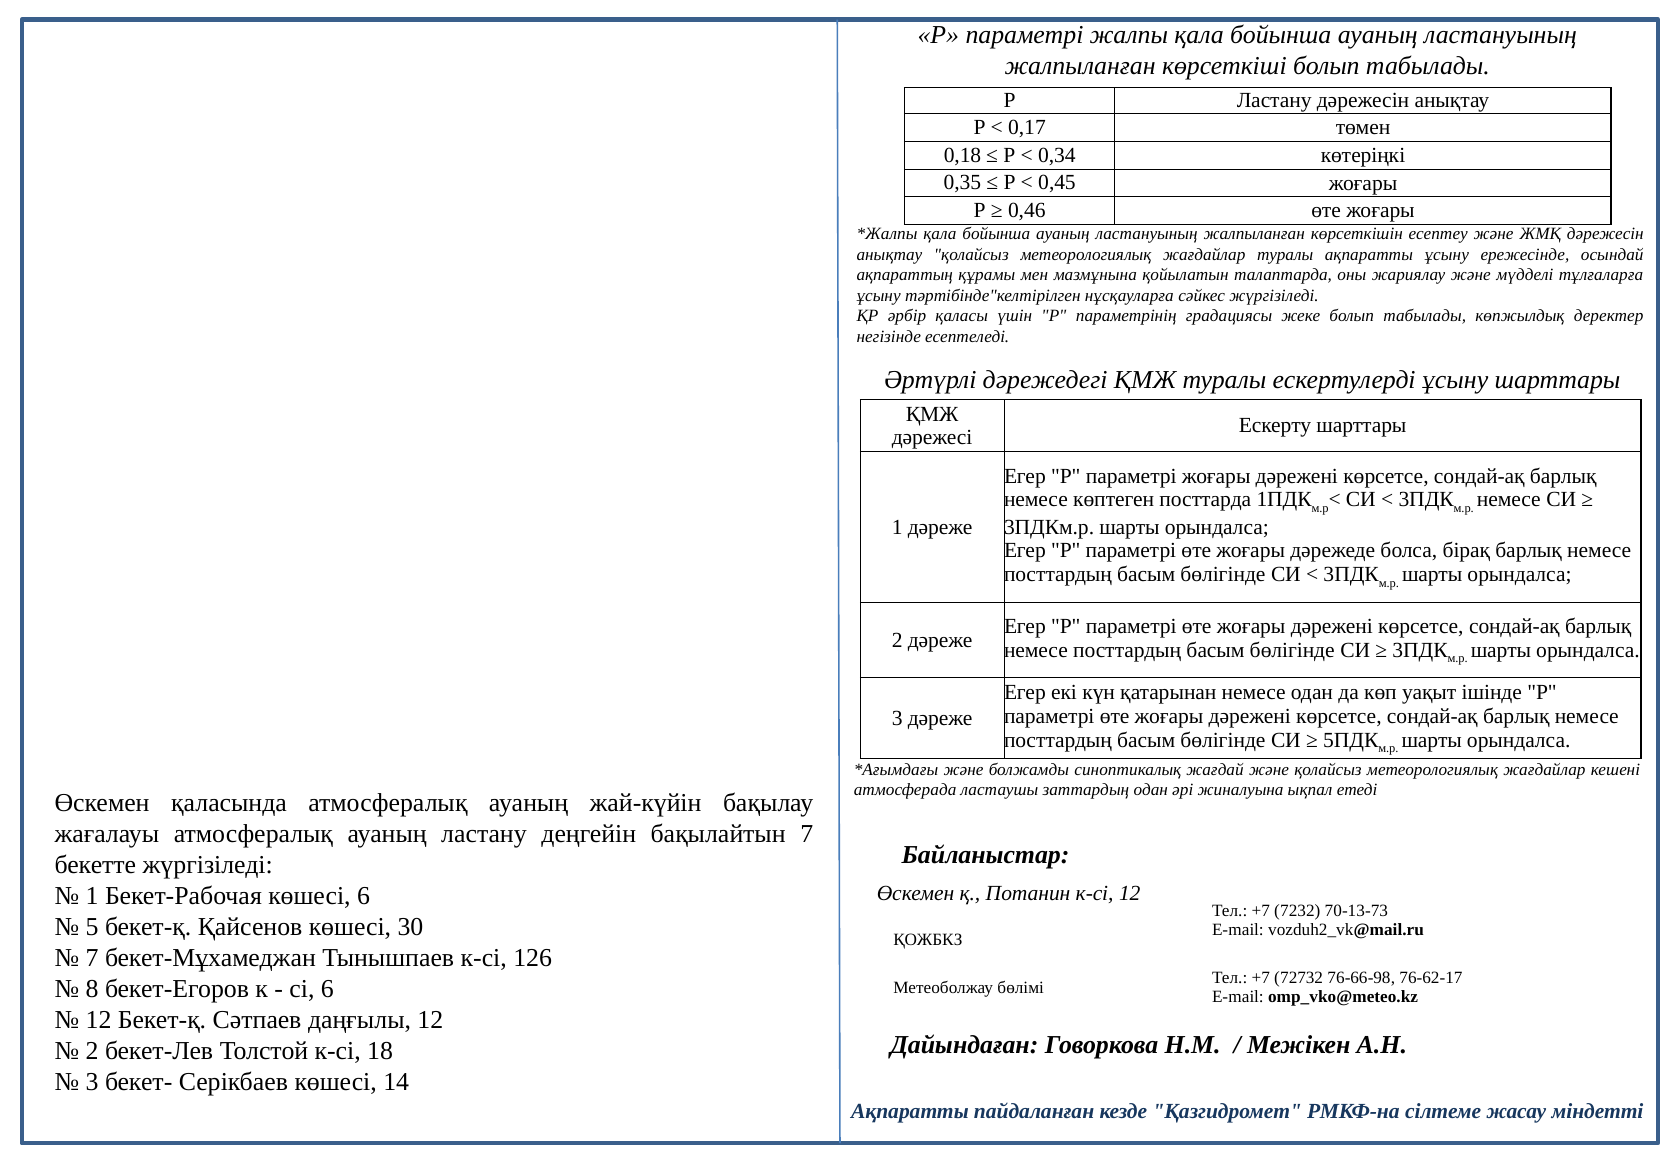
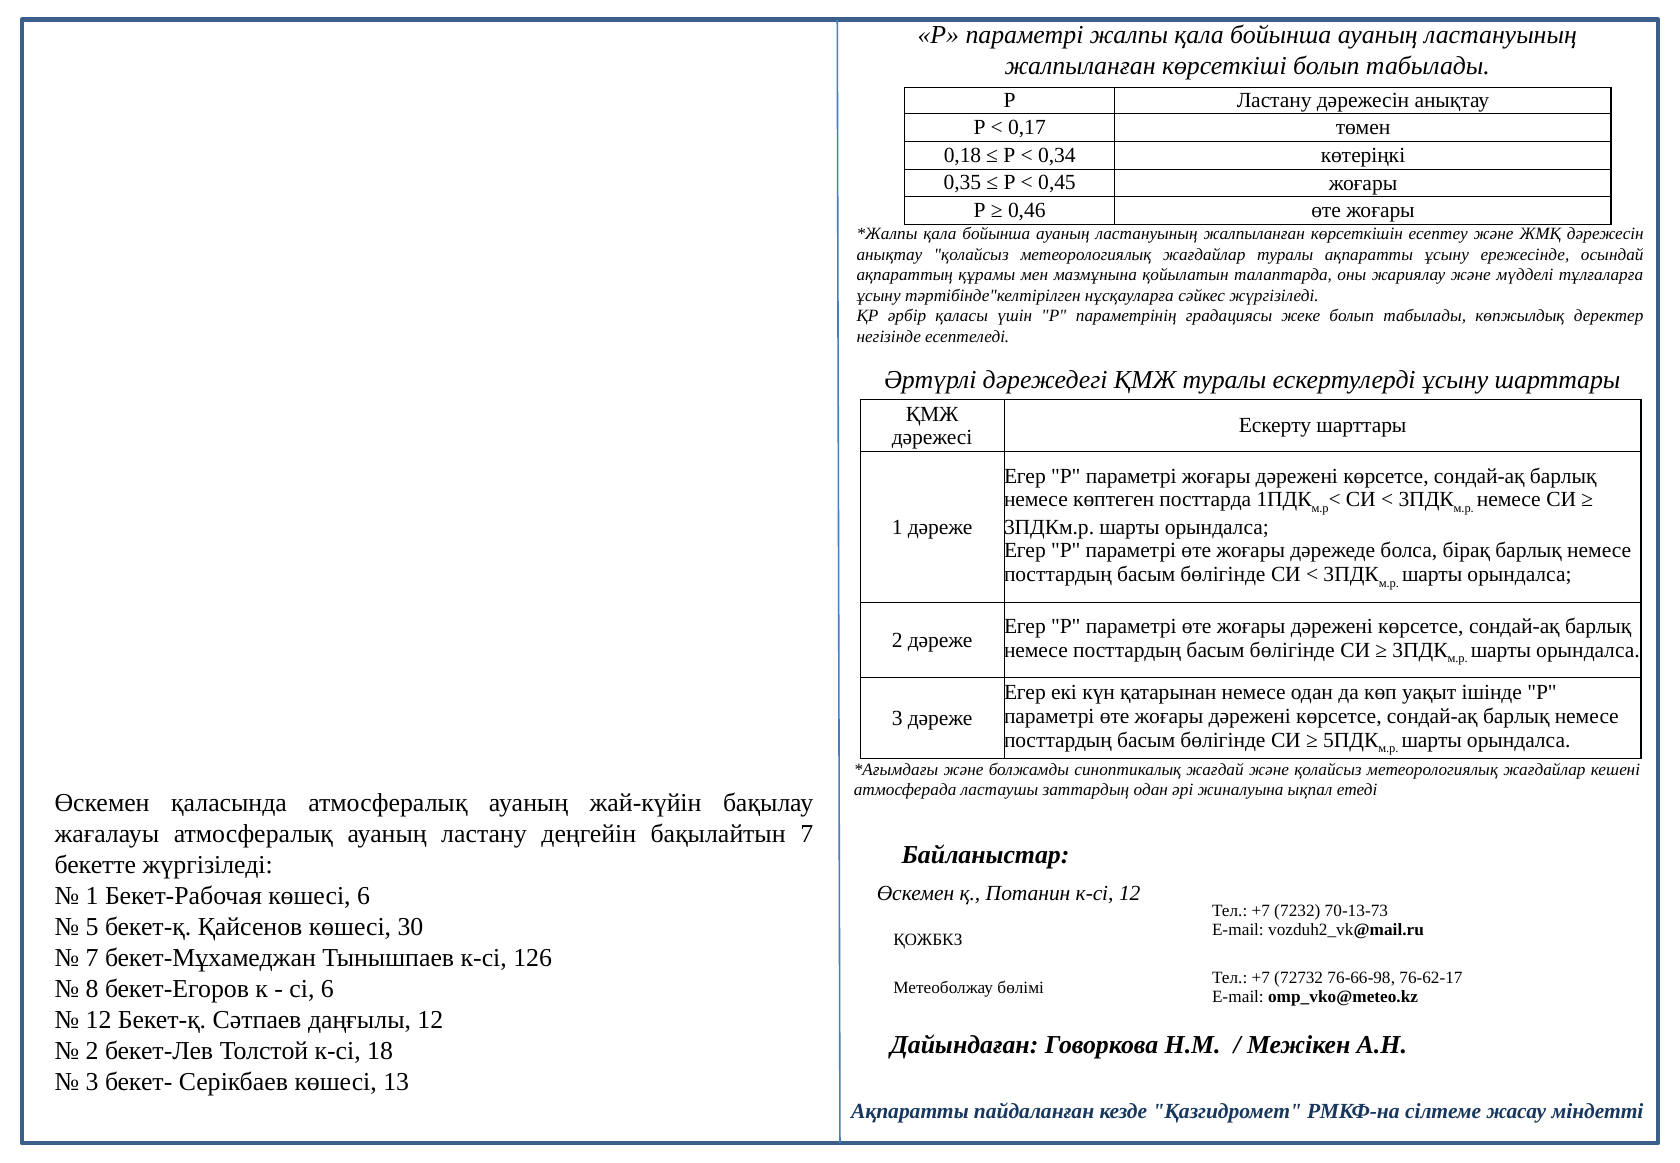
14: 14 -> 13 (396, 1082)
